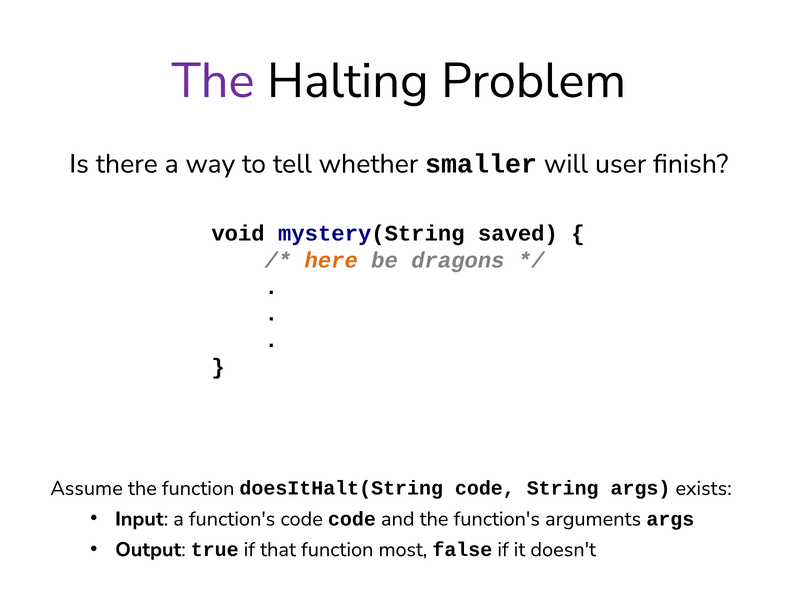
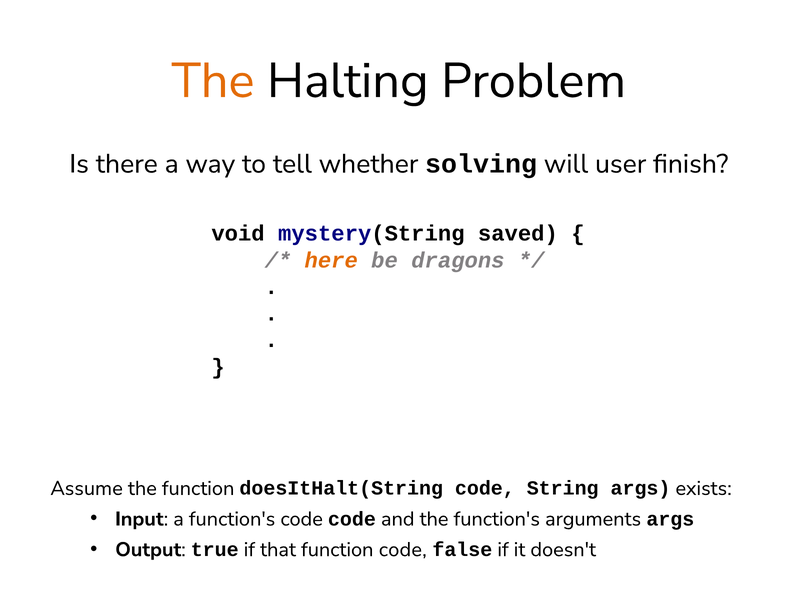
The colour: purple -> orange (213, 81)
smaller: smaller -> solving (481, 164)
function most: most -> code (403, 549)
